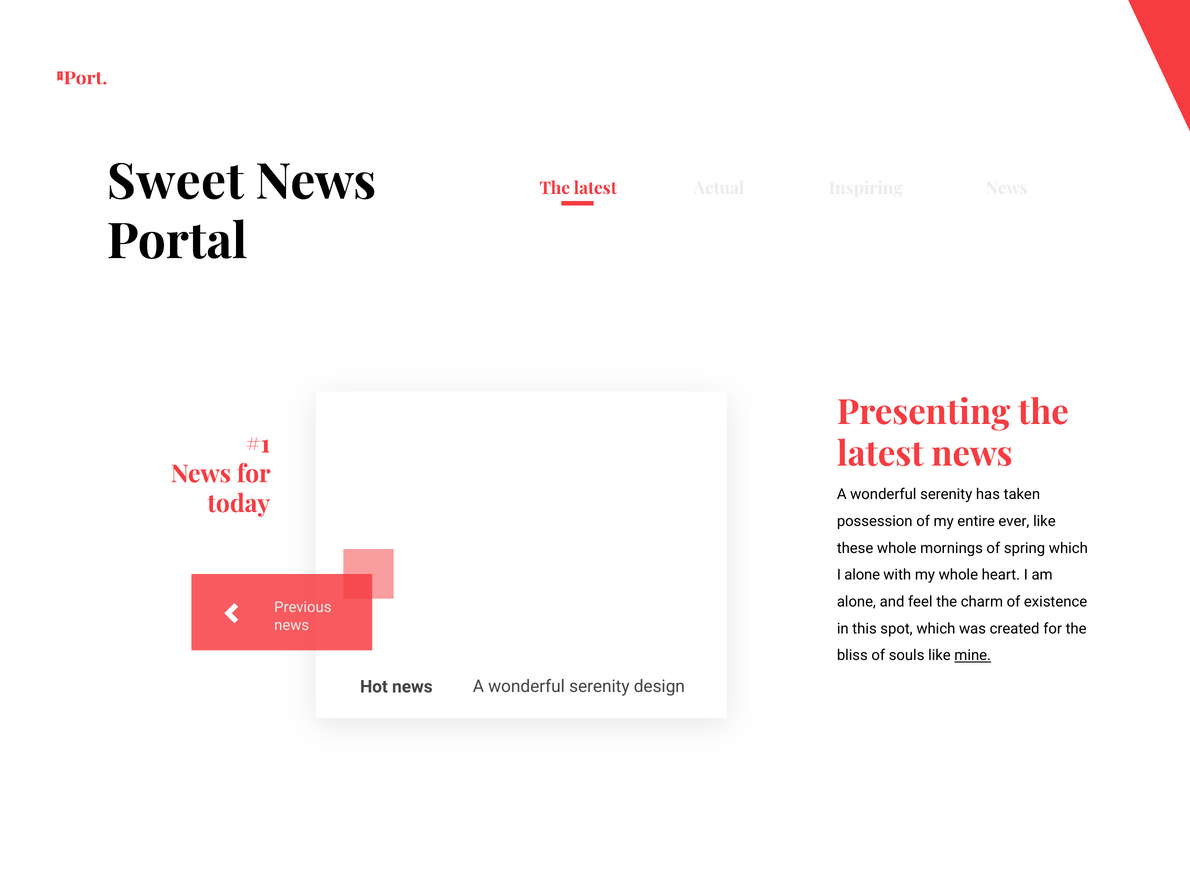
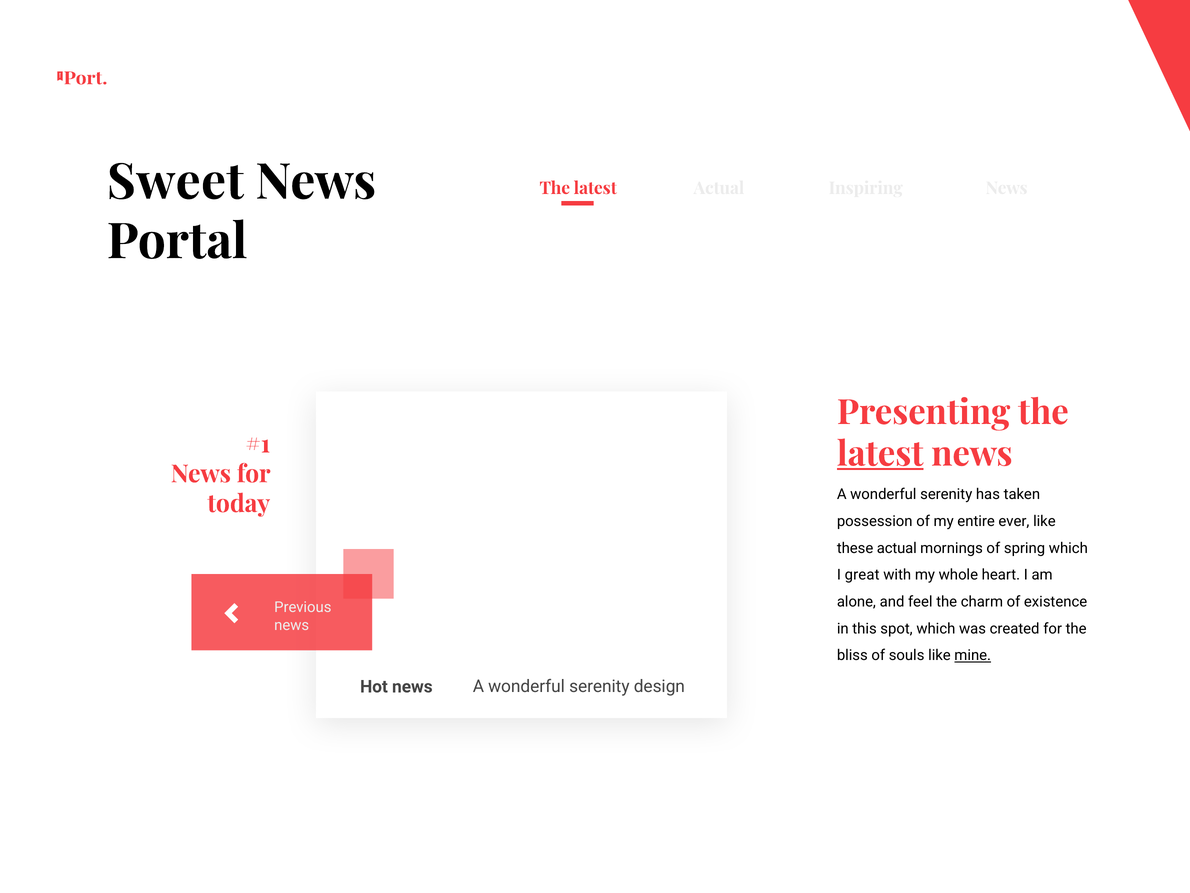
latest underline: none -> present (880, 454)
these whole: whole -> actual (897, 548)
I alone: alone -> great (862, 575)
